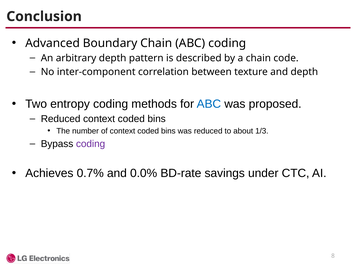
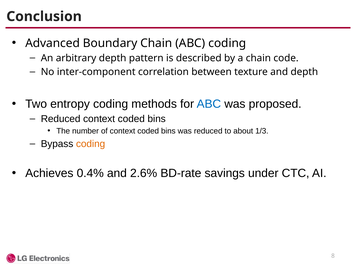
coding colour: purple -> orange (91, 144)
0.7%: 0.7% -> 0.4% (90, 173)
0.0%: 0.0% -> 2.6% (144, 173)
